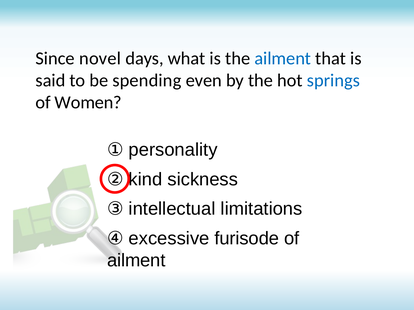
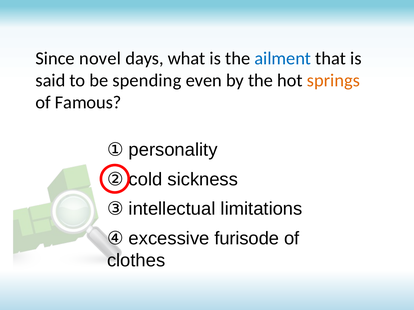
springs colour: blue -> orange (333, 81)
Women: Women -> Famous (88, 103)
kind: kind -> cold (146, 180)
ailment: ailment -> clothes (136, 261)
